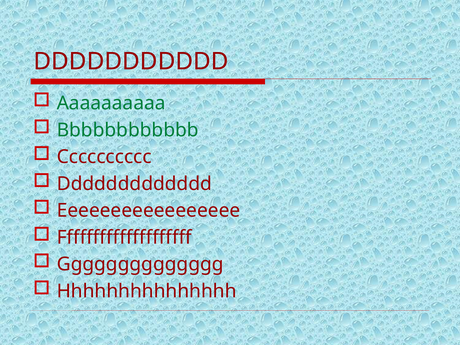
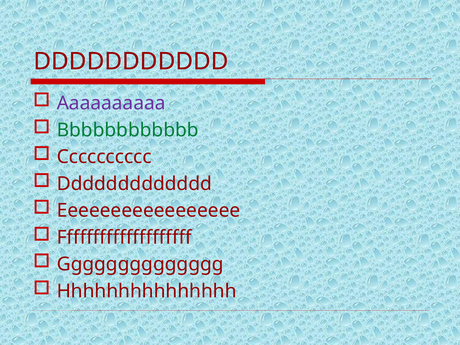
Aaaaaaaaaa colour: green -> purple (111, 103)
